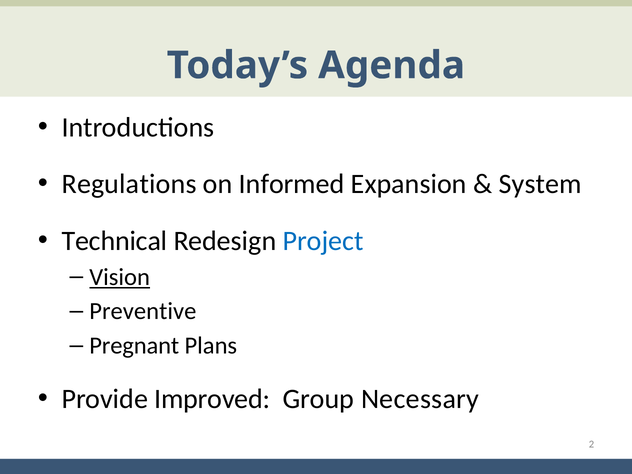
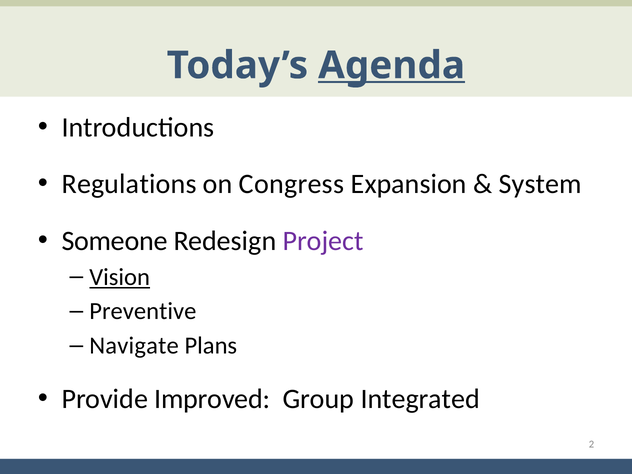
Agenda underline: none -> present (392, 65)
Informed: Informed -> Congress (292, 184)
Technical: Technical -> Someone (115, 241)
Project colour: blue -> purple (323, 241)
Pregnant: Pregnant -> Navigate (134, 346)
Necessary: Necessary -> Integrated (420, 399)
